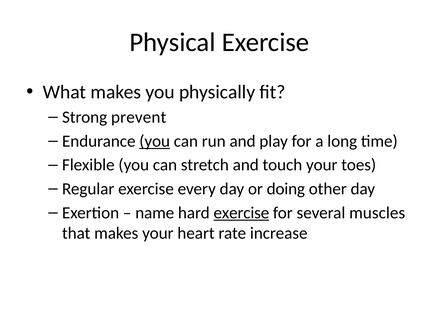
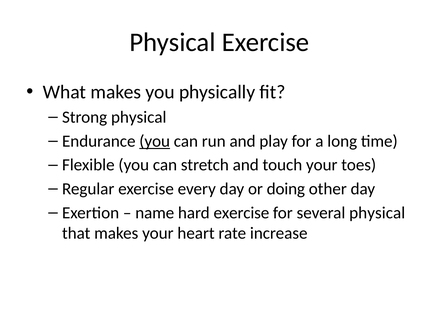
Strong prevent: prevent -> physical (139, 117)
exercise underline: present -> none (241, 213)
several muscles: muscles -> physical (377, 213)
